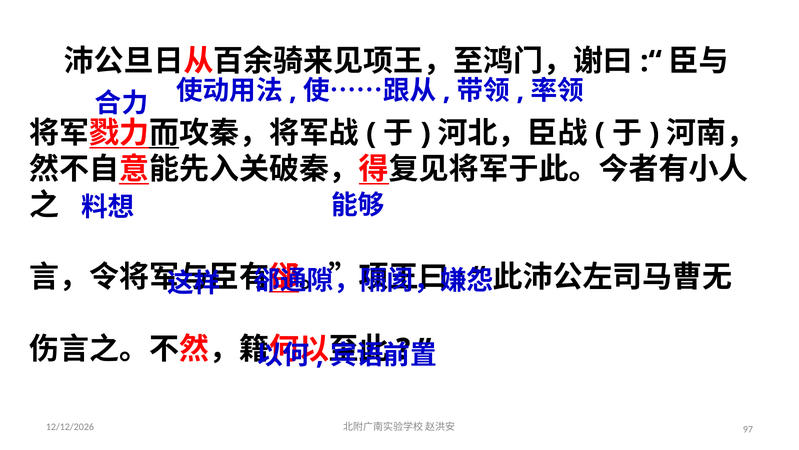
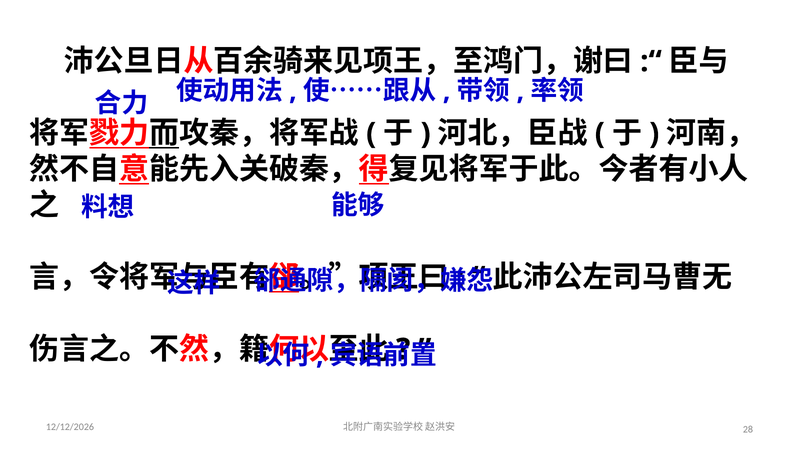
97: 97 -> 28 (748, 429)
